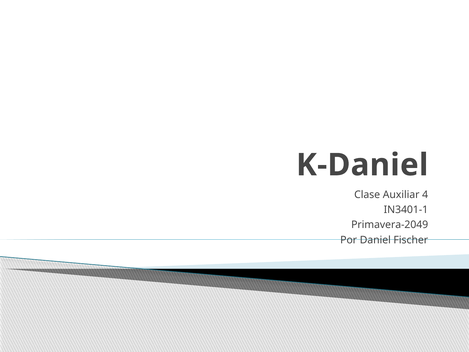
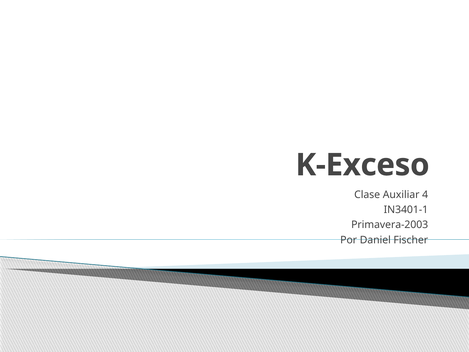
K-Daniel: K-Daniel -> K-Exceso (363, 165)
Primavera-2049: Primavera-2049 -> Primavera-2003 (390, 225)
